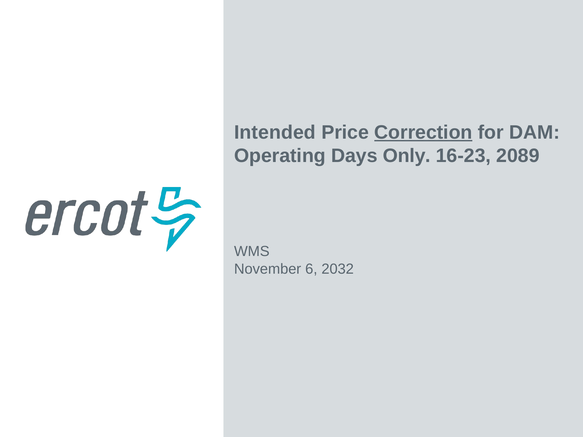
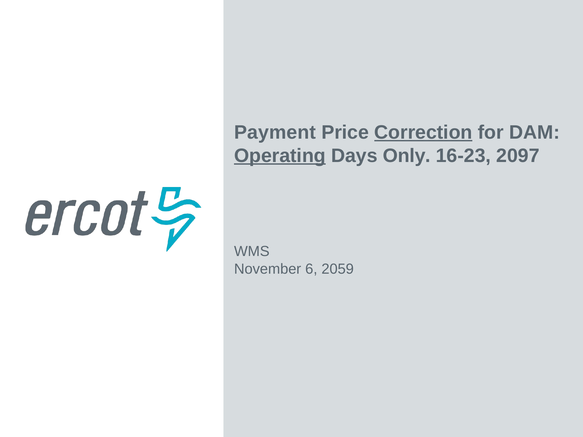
Intended: Intended -> Payment (275, 132)
Operating underline: none -> present (280, 156)
2089: 2089 -> 2097 (518, 156)
2032: 2032 -> 2059 (338, 269)
